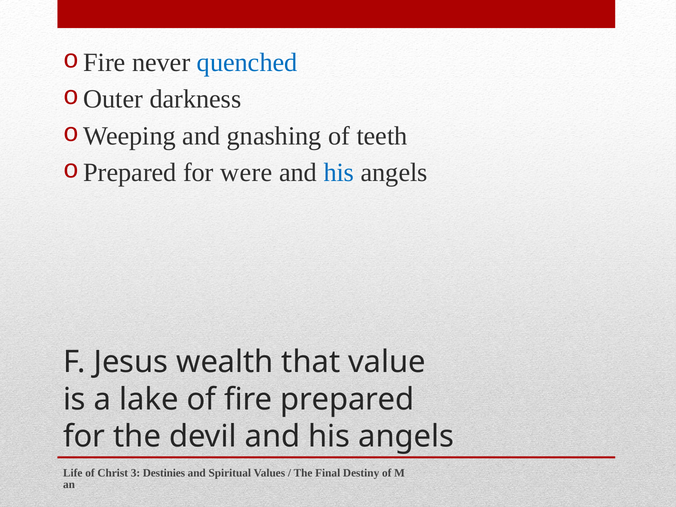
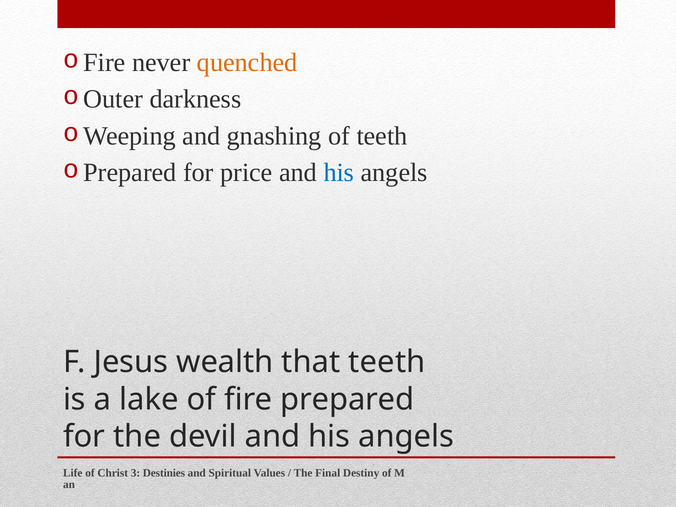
quenched colour: blue -> orange (247, 63)
were: were -> price (246, 173)
that value: value -> teeth (387, 362)
